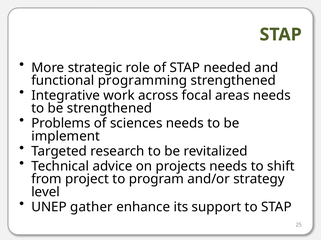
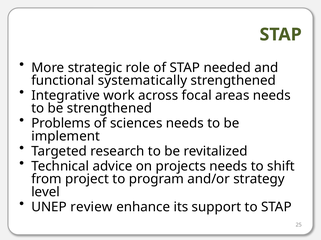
programming: programming -> systematically (143, 81)
gather: gather -> review (91, 208)
